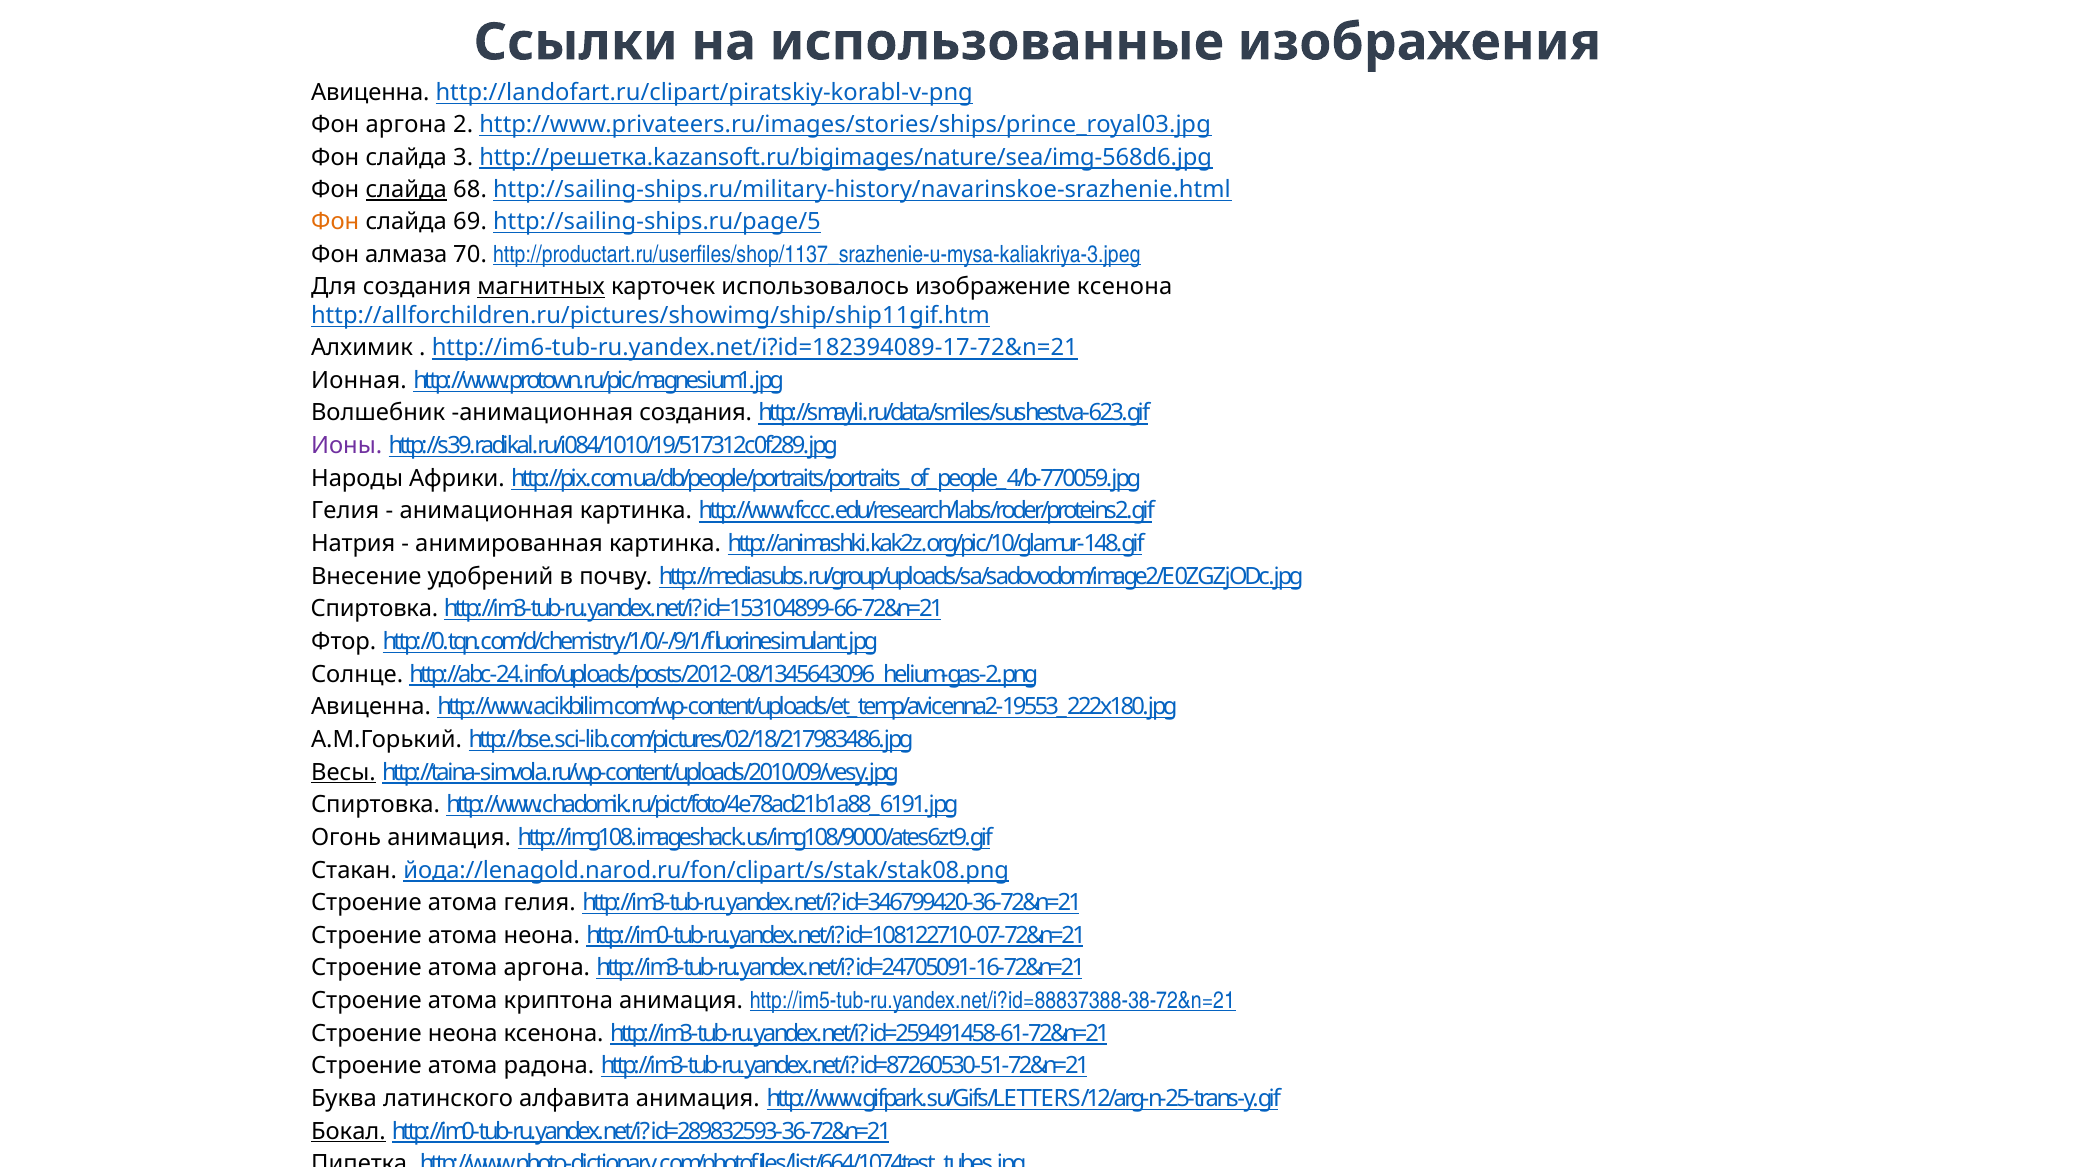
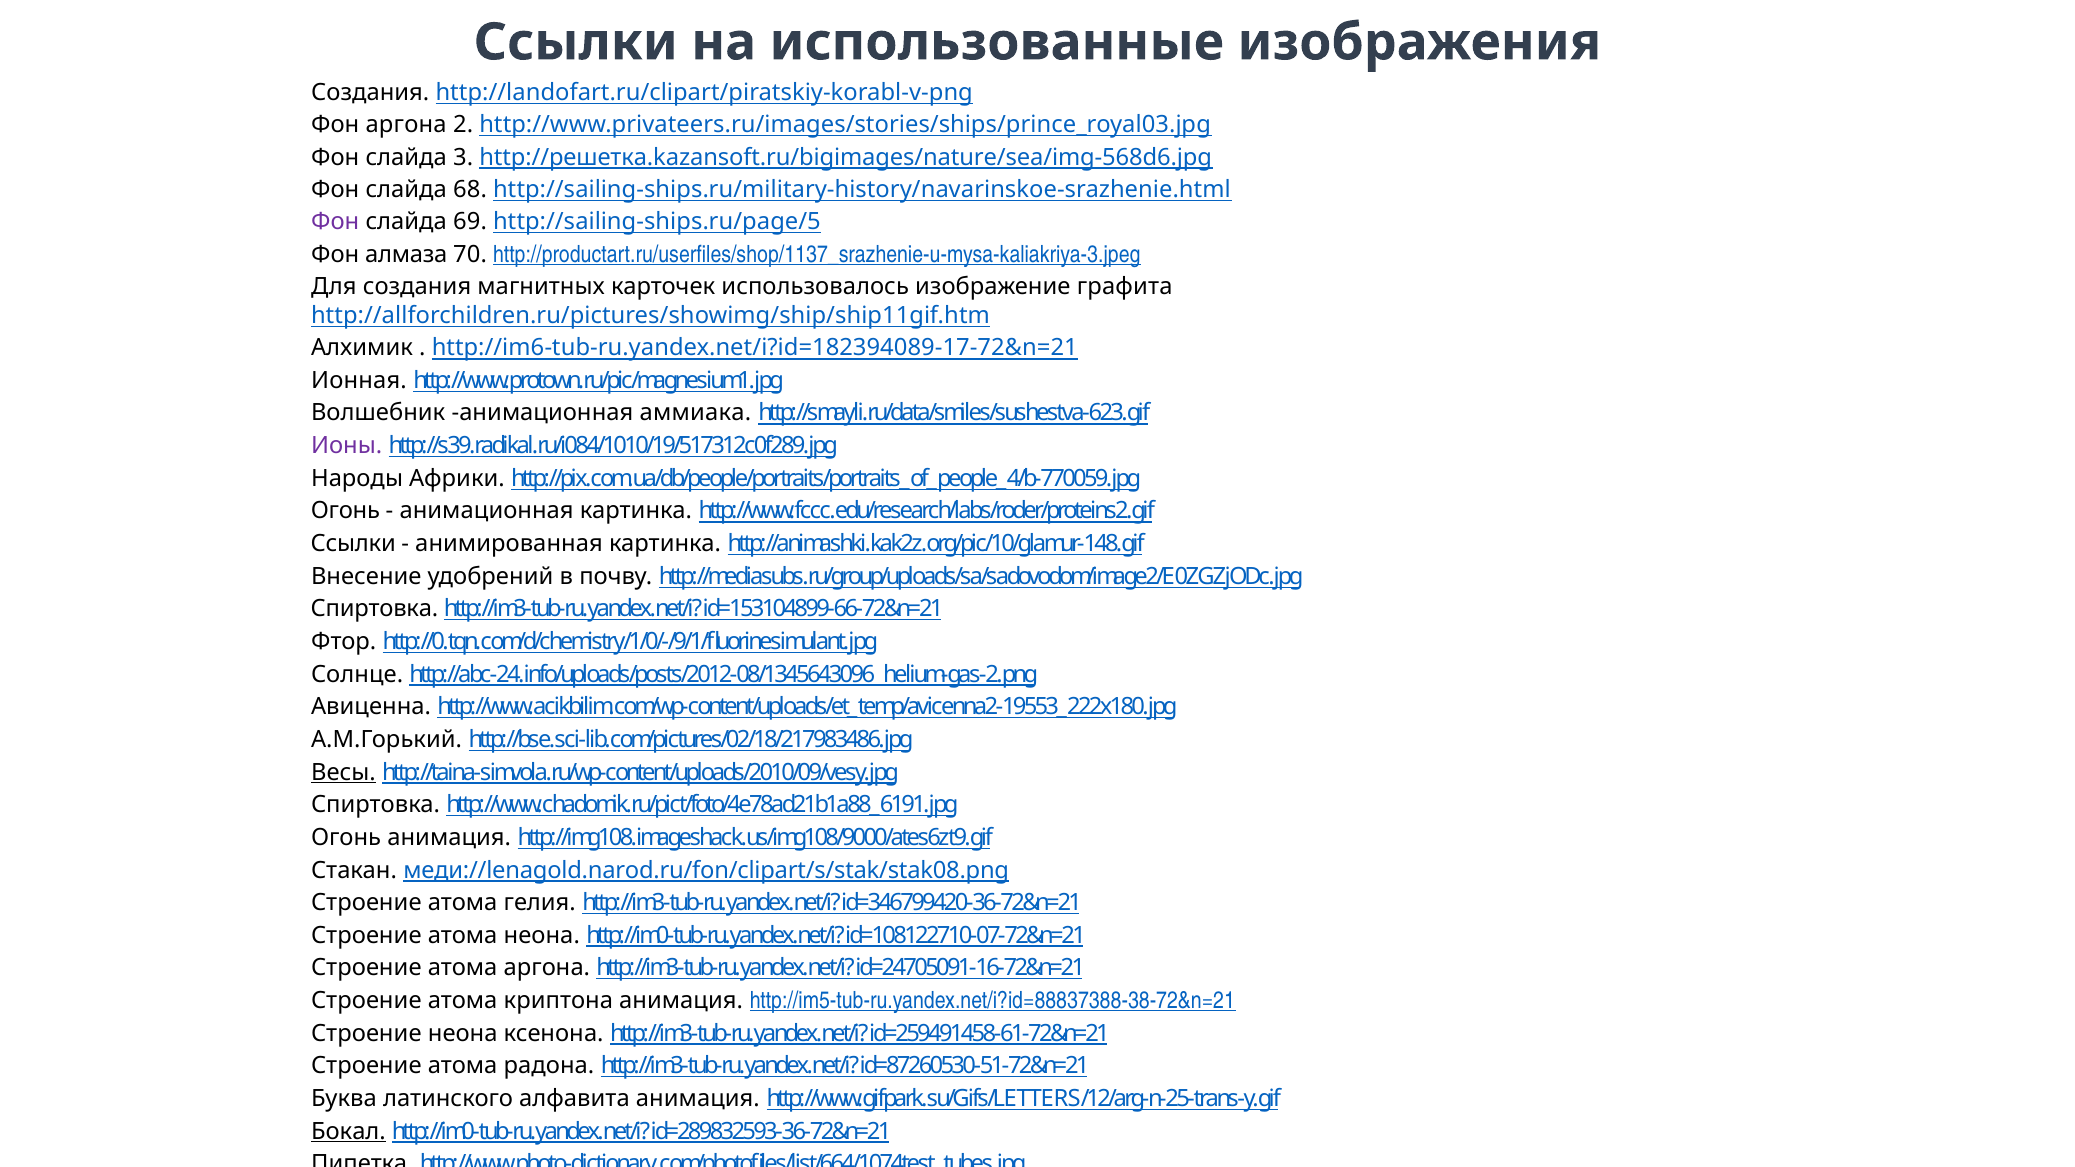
Авиценна: Авиценна -> Создания (370, 92)
слайда underline: present -> none (406, 190)
Фон colour: orange -> purple (335, 222)
магнитных underline: present -> none (541, 287)
изображение ксенона: ксенона -> графита (1125, 287)
анимационная создания: создания -> аммиака (696, 413)
Гелия: Гелия -> Огонь (345, 511)
Натрия: Натрия -> Ссылки (353, 544)
йода://lenagold.narod.ru/fon/clipart/s/stak/stak08.png: йода://lenagold.narod.ru/fon/clipart/s/stak/stak08.png -> меди://lenagold.narod.ru/fon/clipart/s/stak/stak08.png (706, 870)
